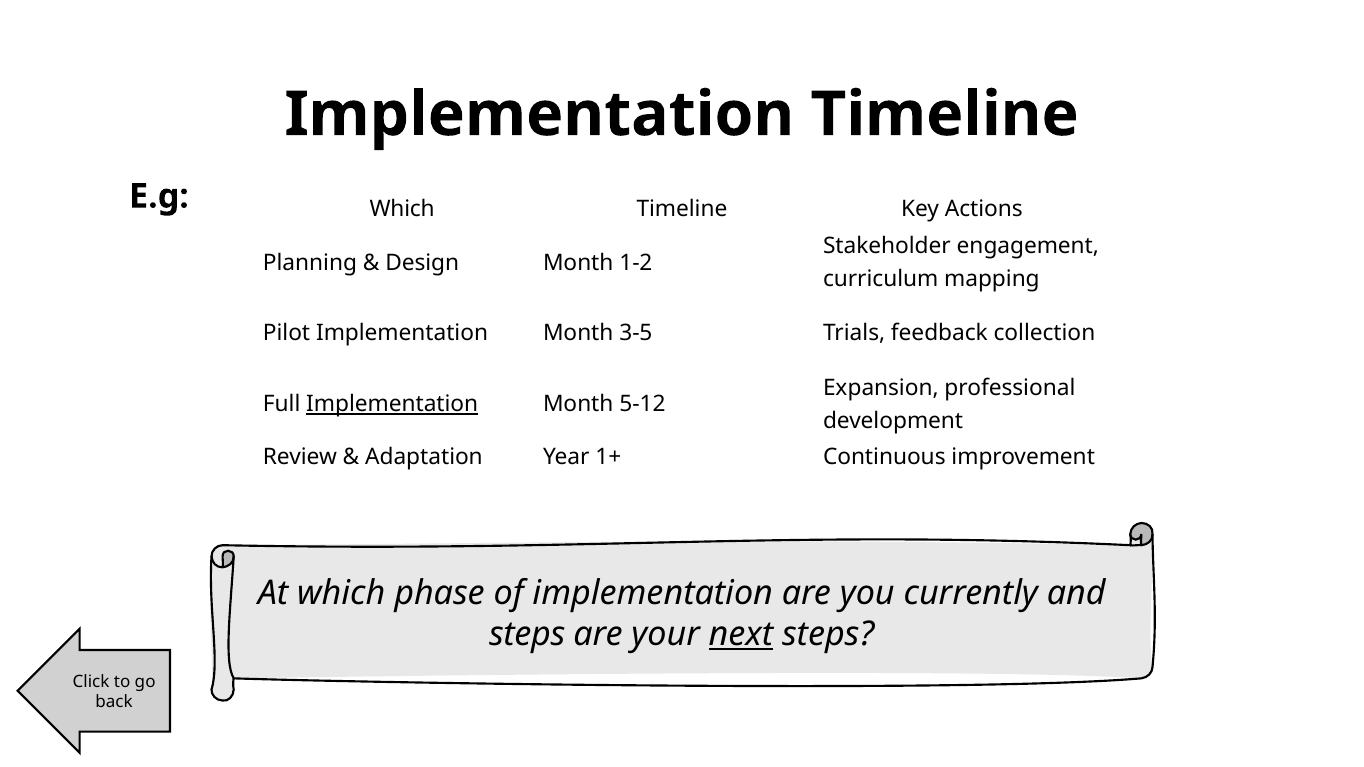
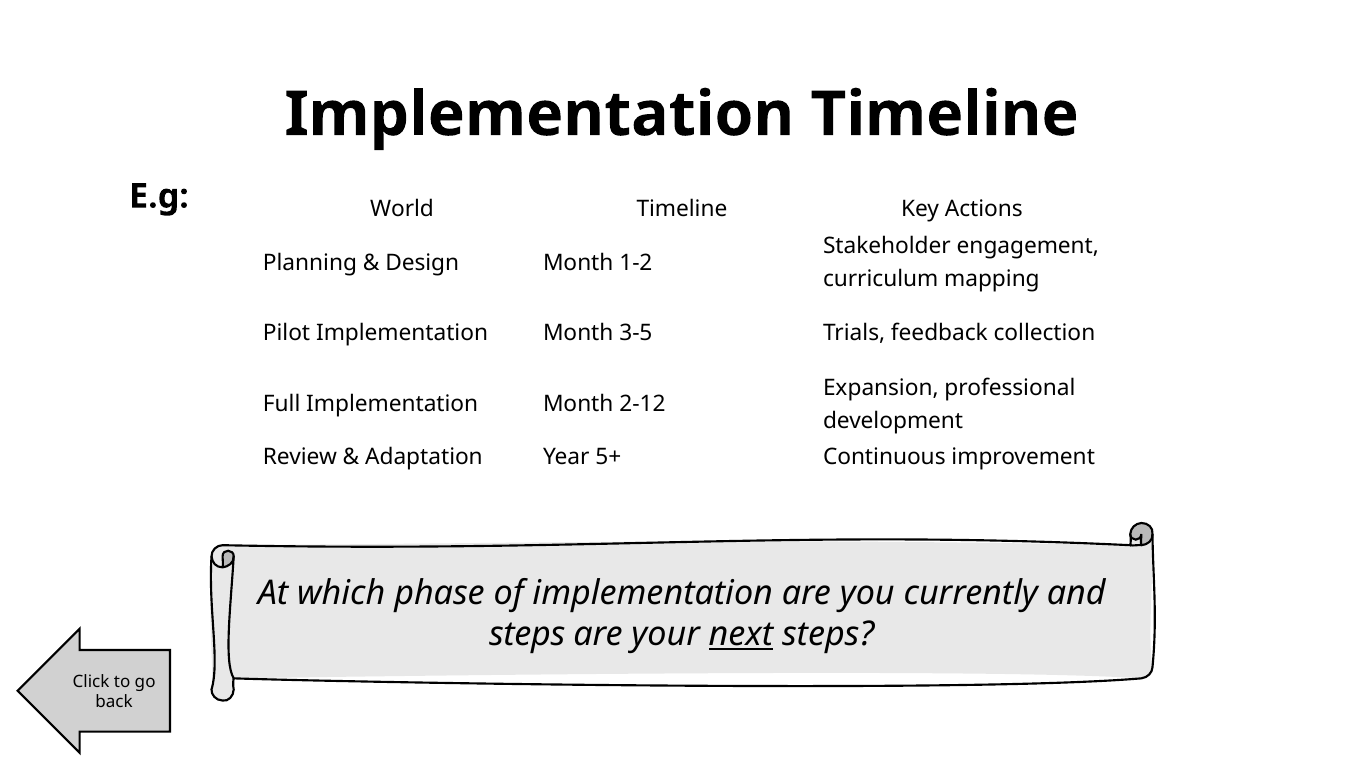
Which: Which -> World (402, 209)
Implementation underline: present -> none (392, 404)
5-12: 5-12 -> 2-12 (642, 404)
1+: 1+ -> 5+ (608, 458)
